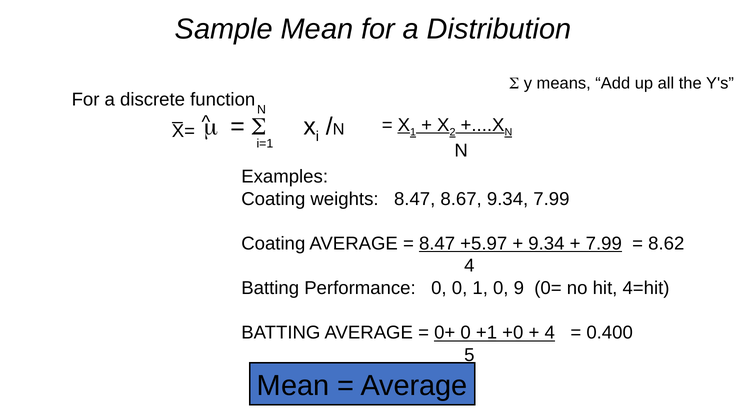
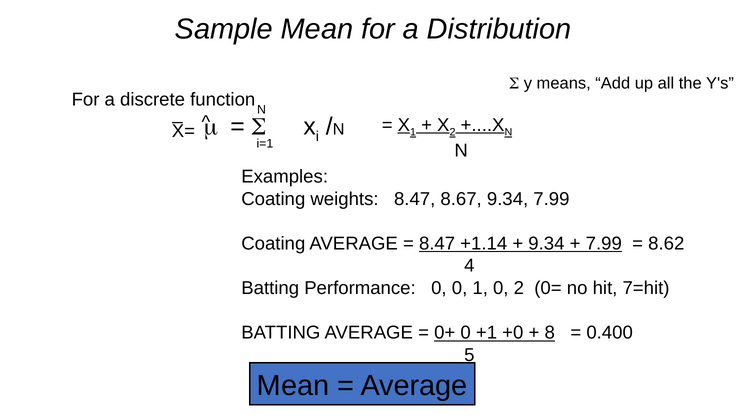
+5.97: +5.97 -> +1.14 (484, 244)
0 9: 9 -> 2 (519, 288)
4=hit: 4=hit -> 7=hit (646, 288)
4: 4 -> 8 (550, 333)
